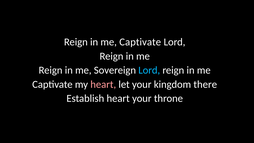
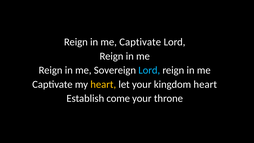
heart colour: pink -> yellow (103, 84)
kingdom there: there -> heart (205, 84)
Establish heart: heart -> come (118, 98)
